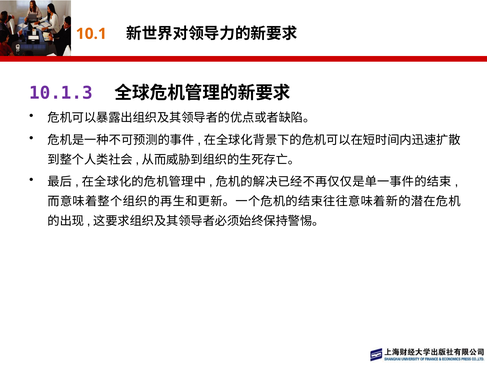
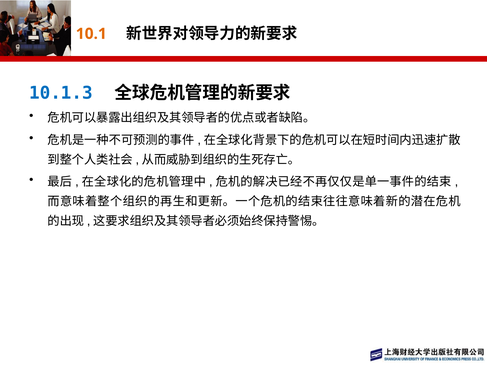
10.1.3 colour: purple -> blue (61, 93)
